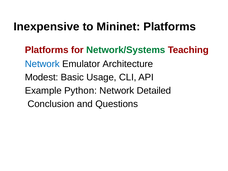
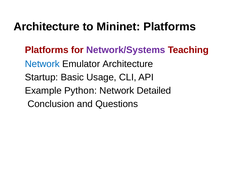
Inexpensive: Inexpensive -> Architecture (47, 27)
Network/Systems colour: green -> purple (126, 50)
Modest: Modest -> Startup (42, 77)
